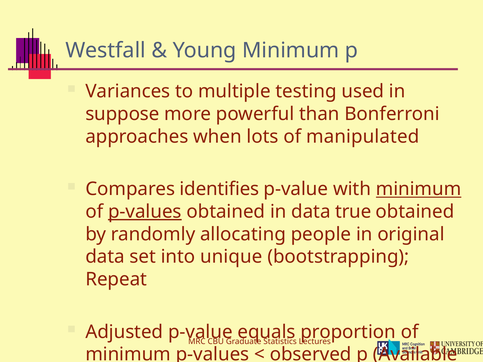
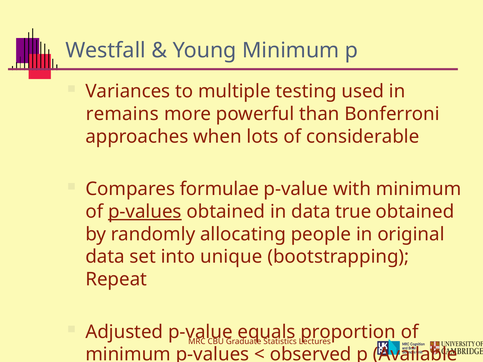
suppose: suppose -> remains (122, 114)
manipulated: manipulated -> considerable (363, 137)
identifies: identifies -> formulae (219, 189)
minimum underline: present -> none (419, 189)
